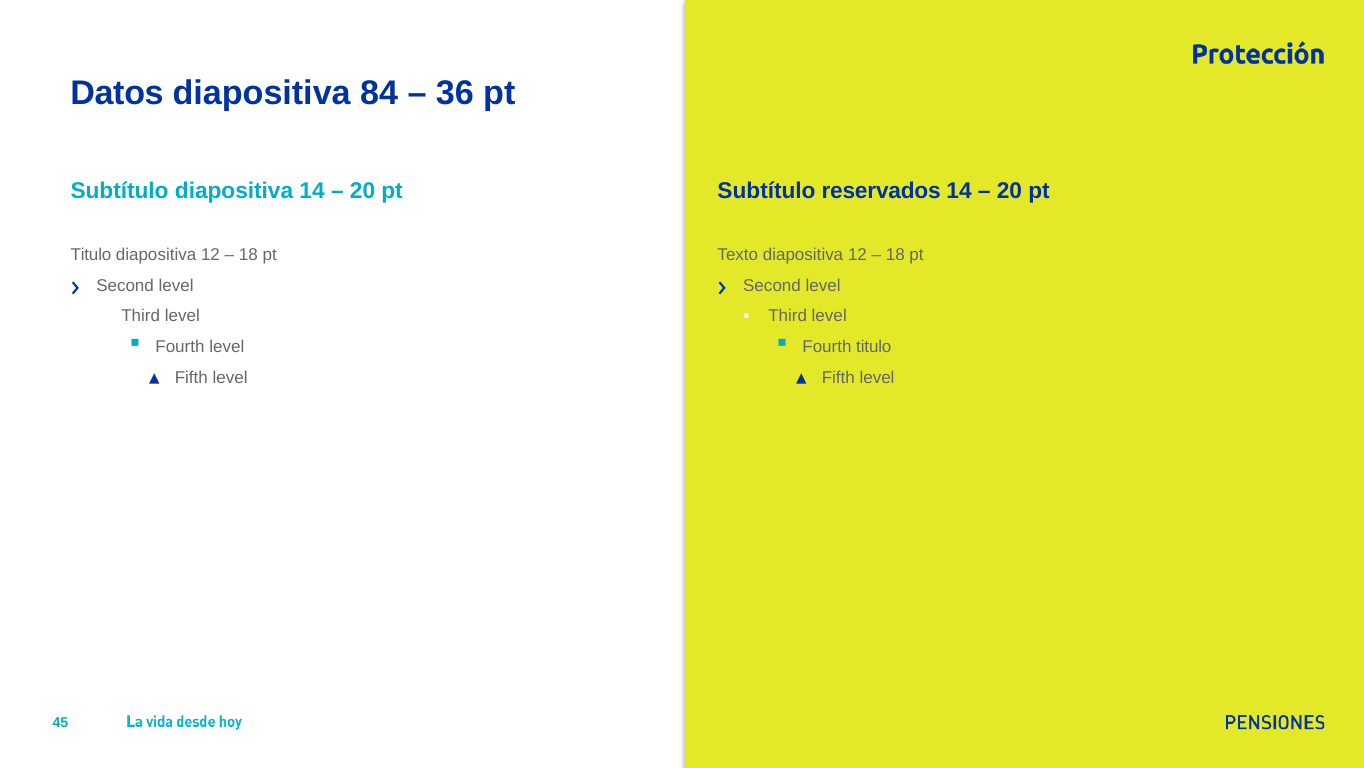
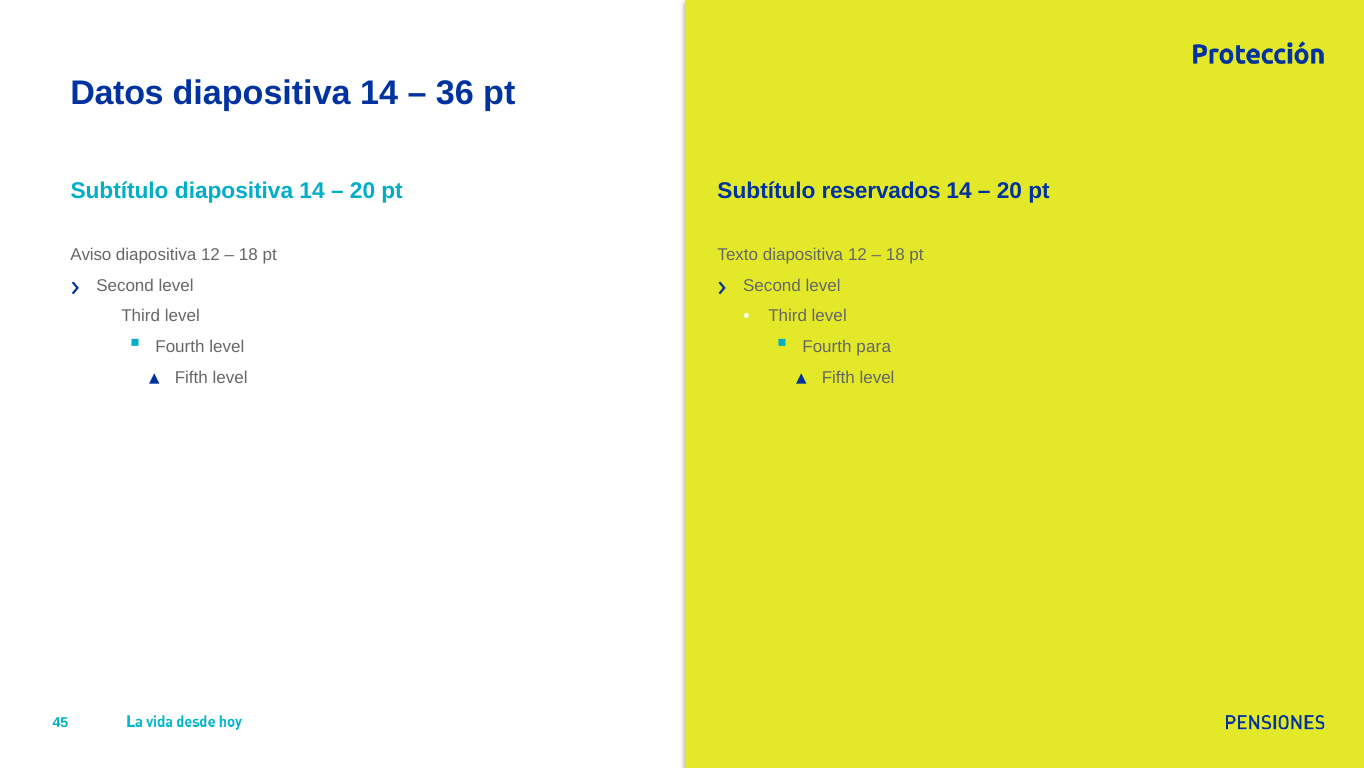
84: 84 -> 14 (379, 93)
Titulo: Titulo -> Aviso (91, 254)
Fourth titulo: titulo -> para (874, 347)
